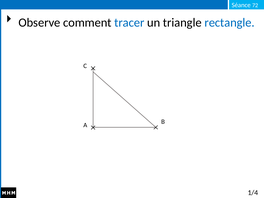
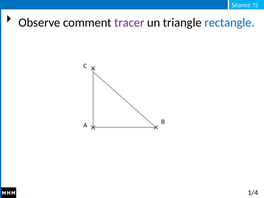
tracer colour: blue -> purple (129, 23)
